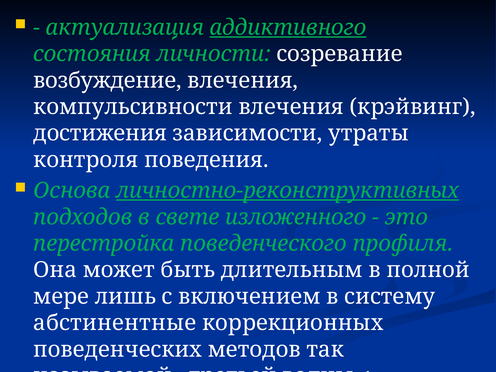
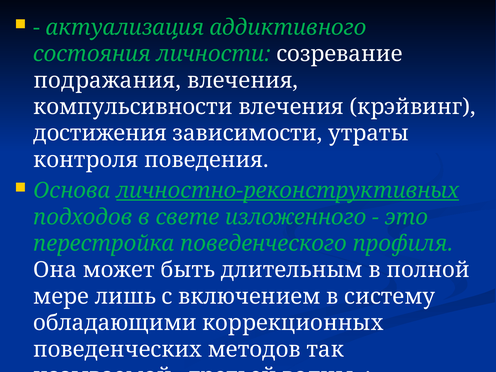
аддиктивного underline: present -> none (288, 27)
возбуждение: возбуждение -> подражания (107, 80)
абстинентные: абстинентные -> обладающими (115, 323)
